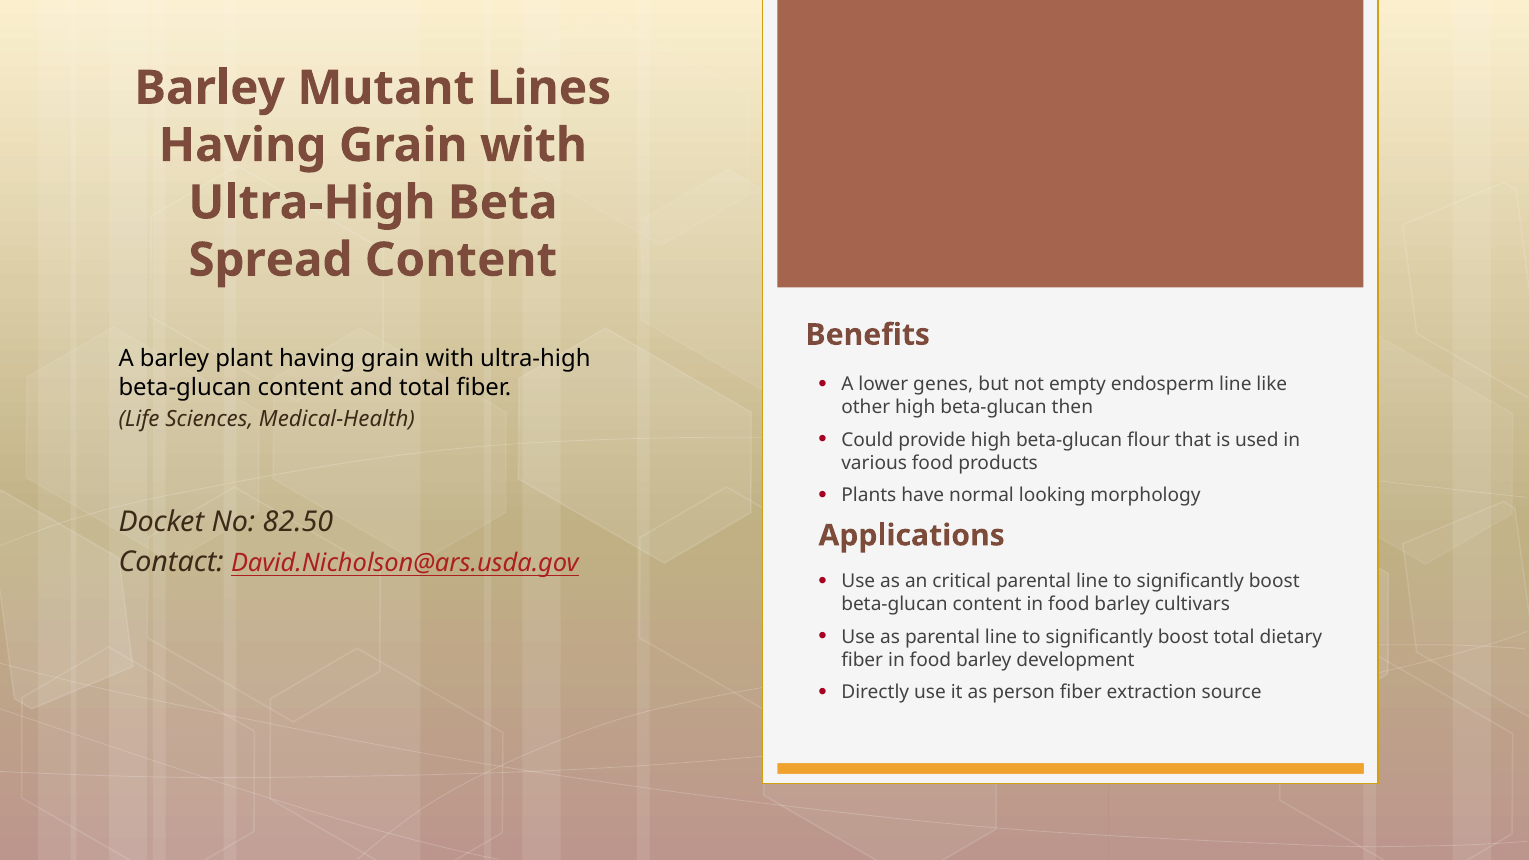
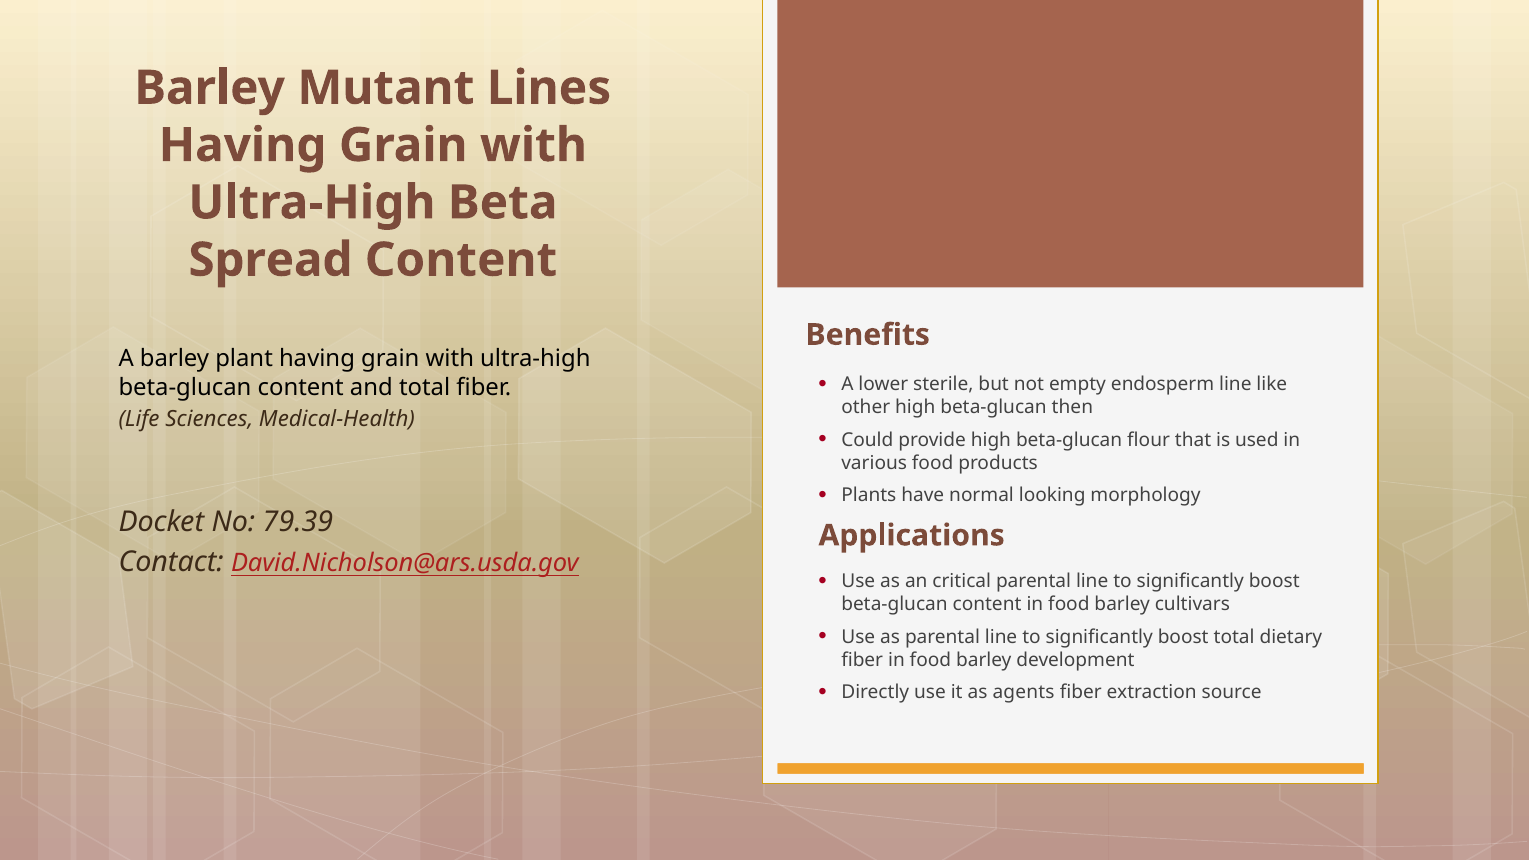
genes: genes -> sterile (943, 385)
82.50: 82.50 -> 79.39 (298, 522)
person: person -> agents (1024, 692)
